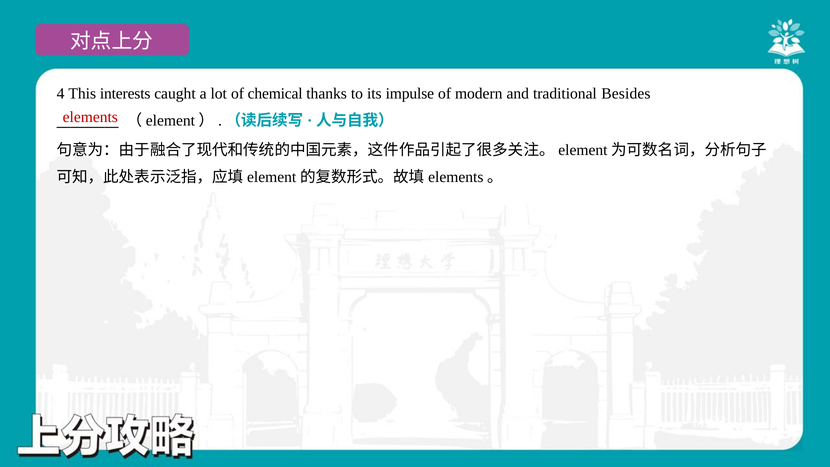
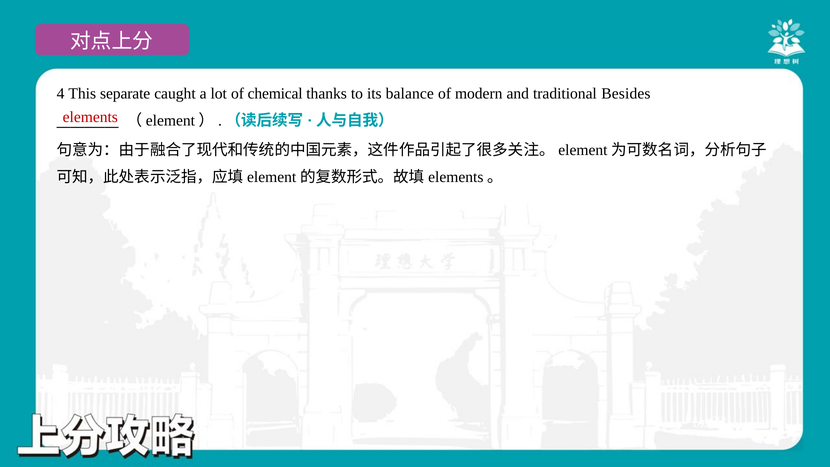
interests: interests -> separate (125, 94)
impulse: impulse -> balance (410, 94)
